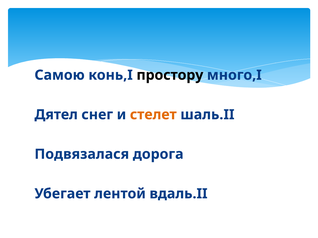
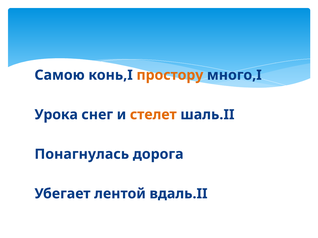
простору colour: black -> orange (170, 75)
Дятел: Дятел -> Урока (56, 115)
Подвязалася: Подвязалася -> Понагнулась (82, 154)
